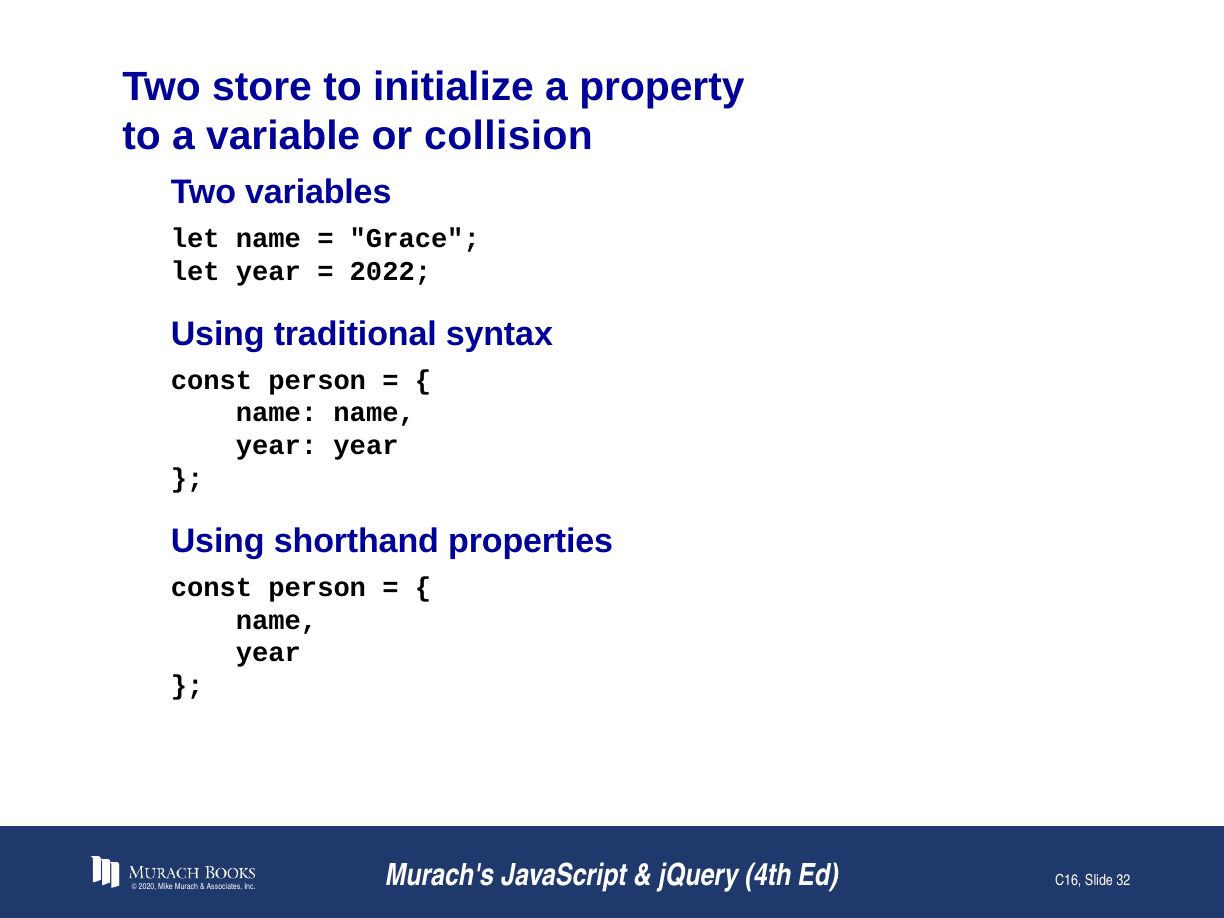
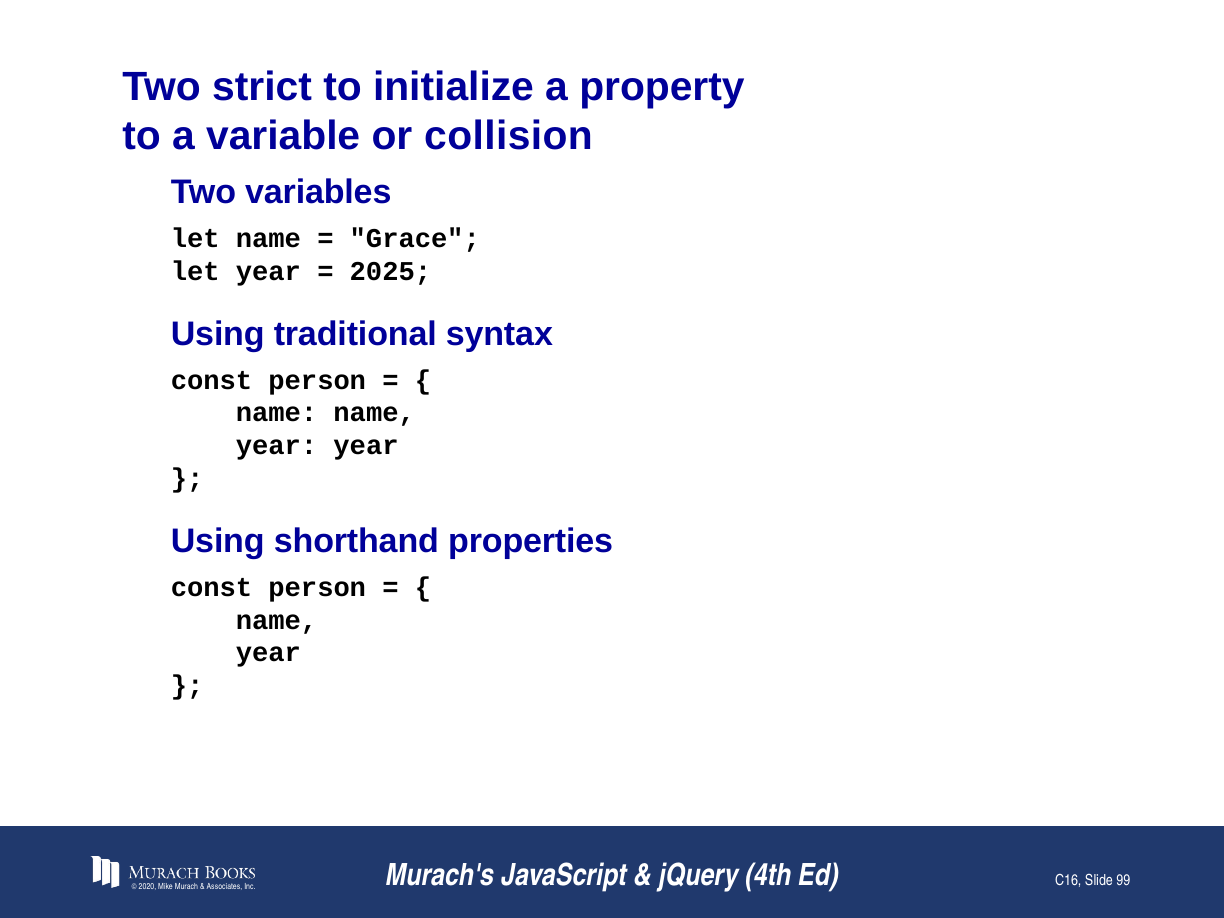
store: store -> strict (262, 87)
2022: 2022 -> 2025 (390, 271)
32: 32 -> 99 (1123, 881)
